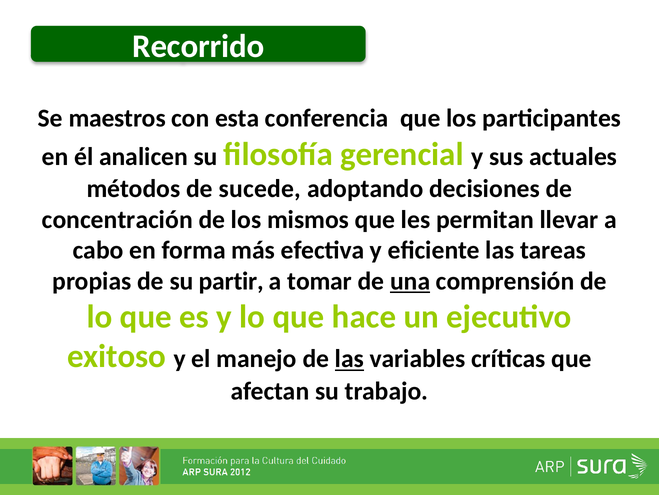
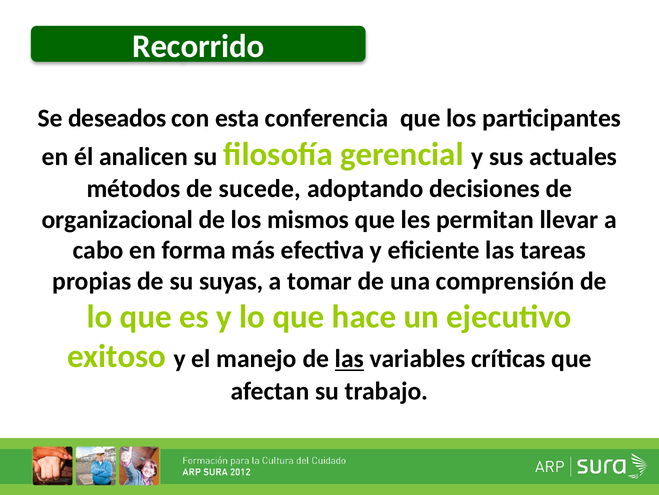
maestros: maestros -> deseados (117, 118)
concentración: concentración -> organizacional (117, 219)
partir: partir -> suyas (231, 281)
una underline: present -> none (410, 281)
